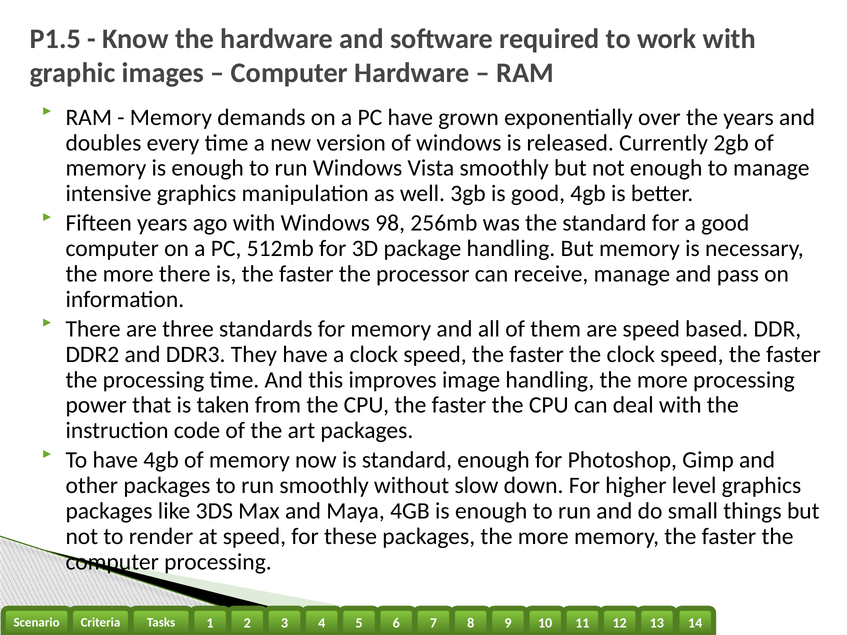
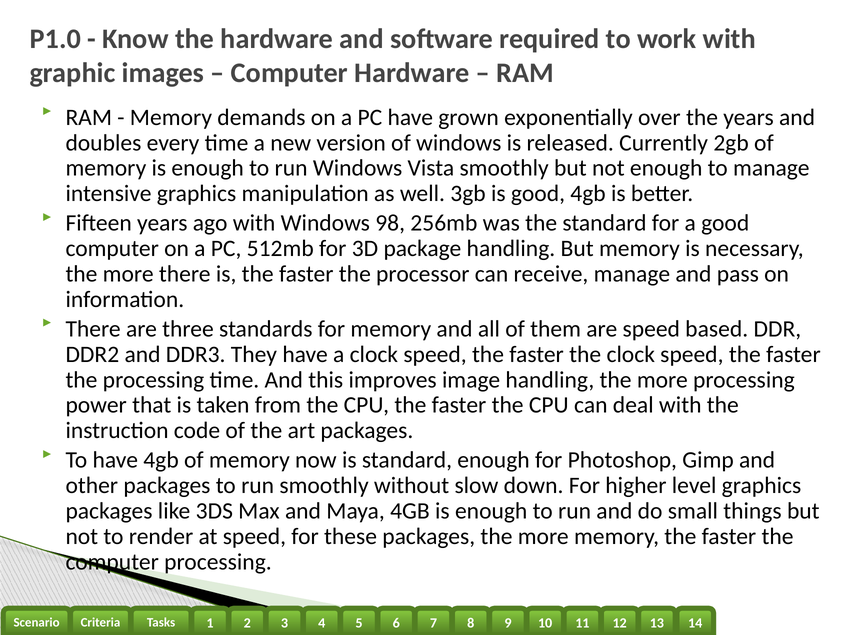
P1.5: P1.5 -> P1.0 (55, 39)
